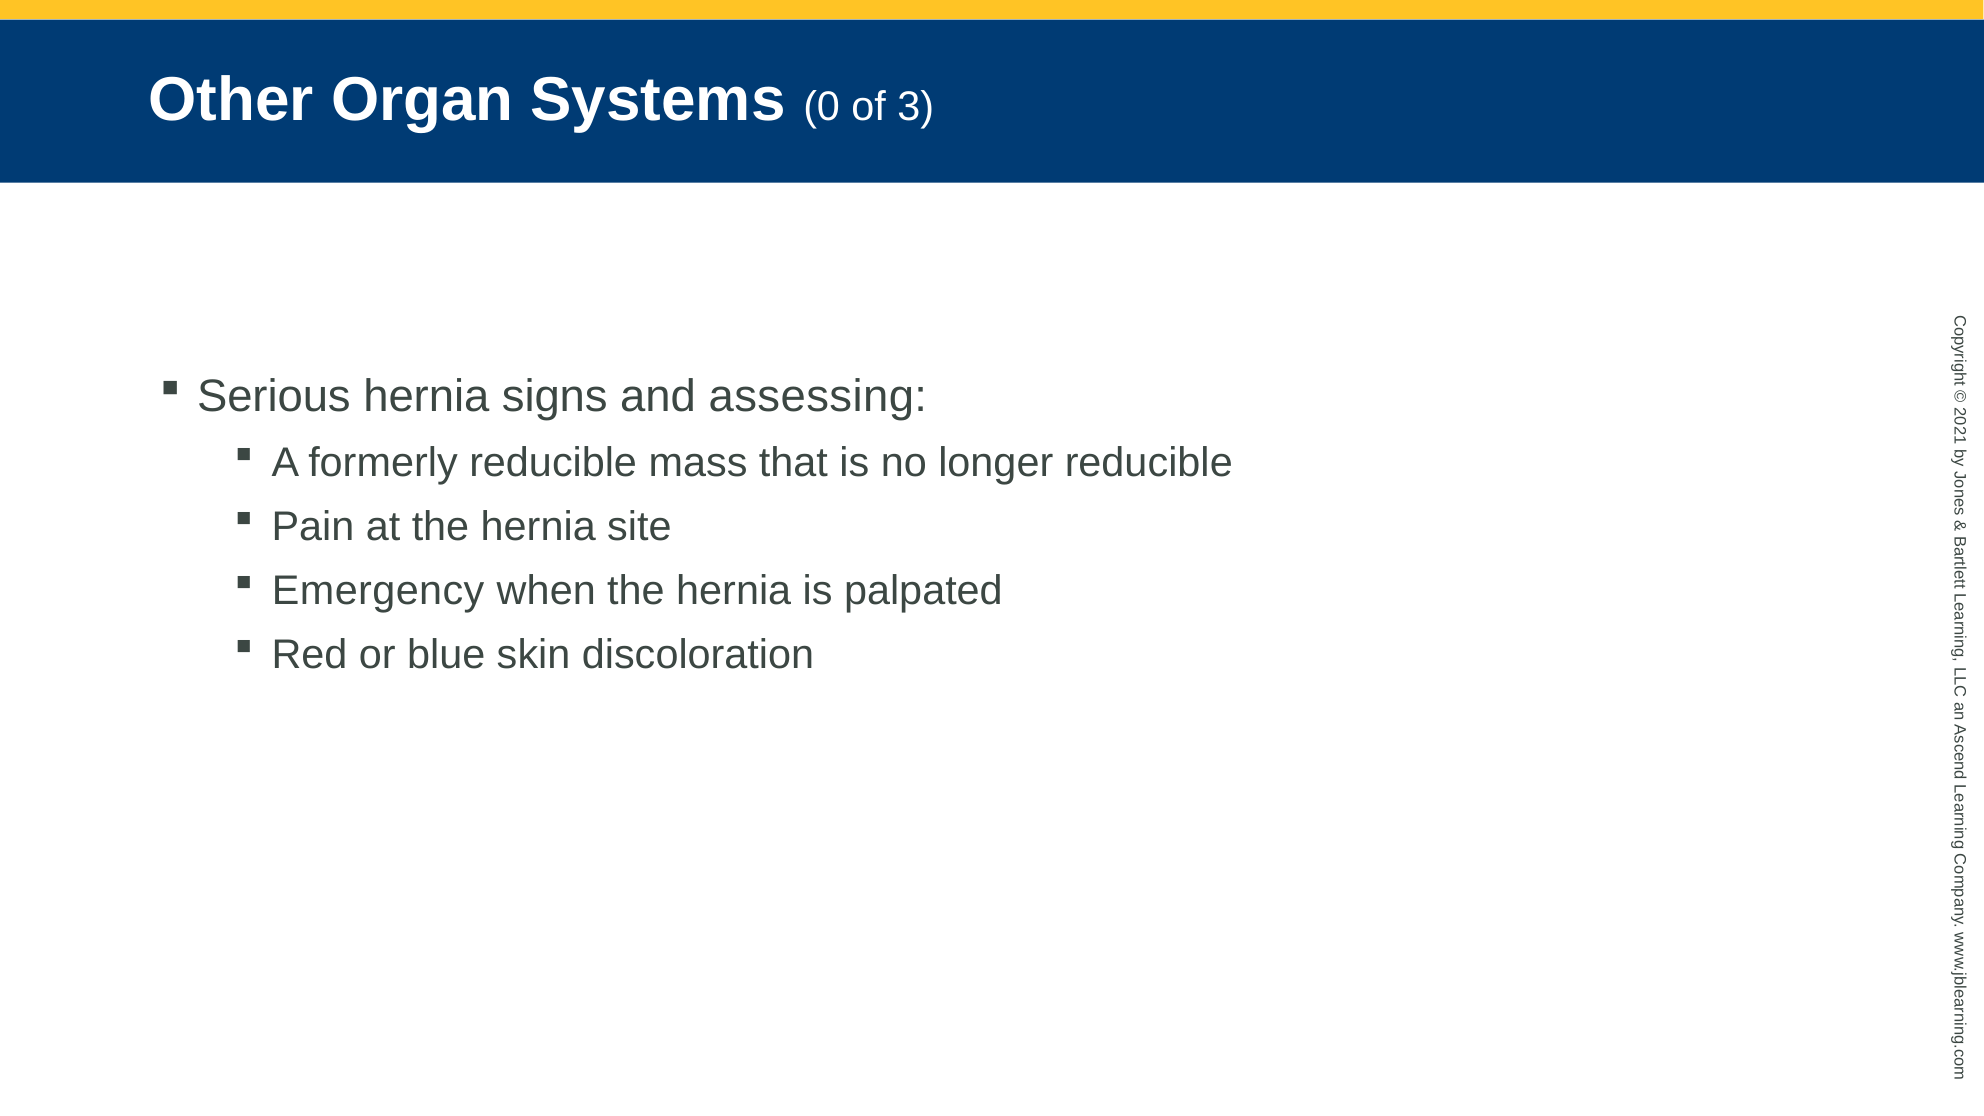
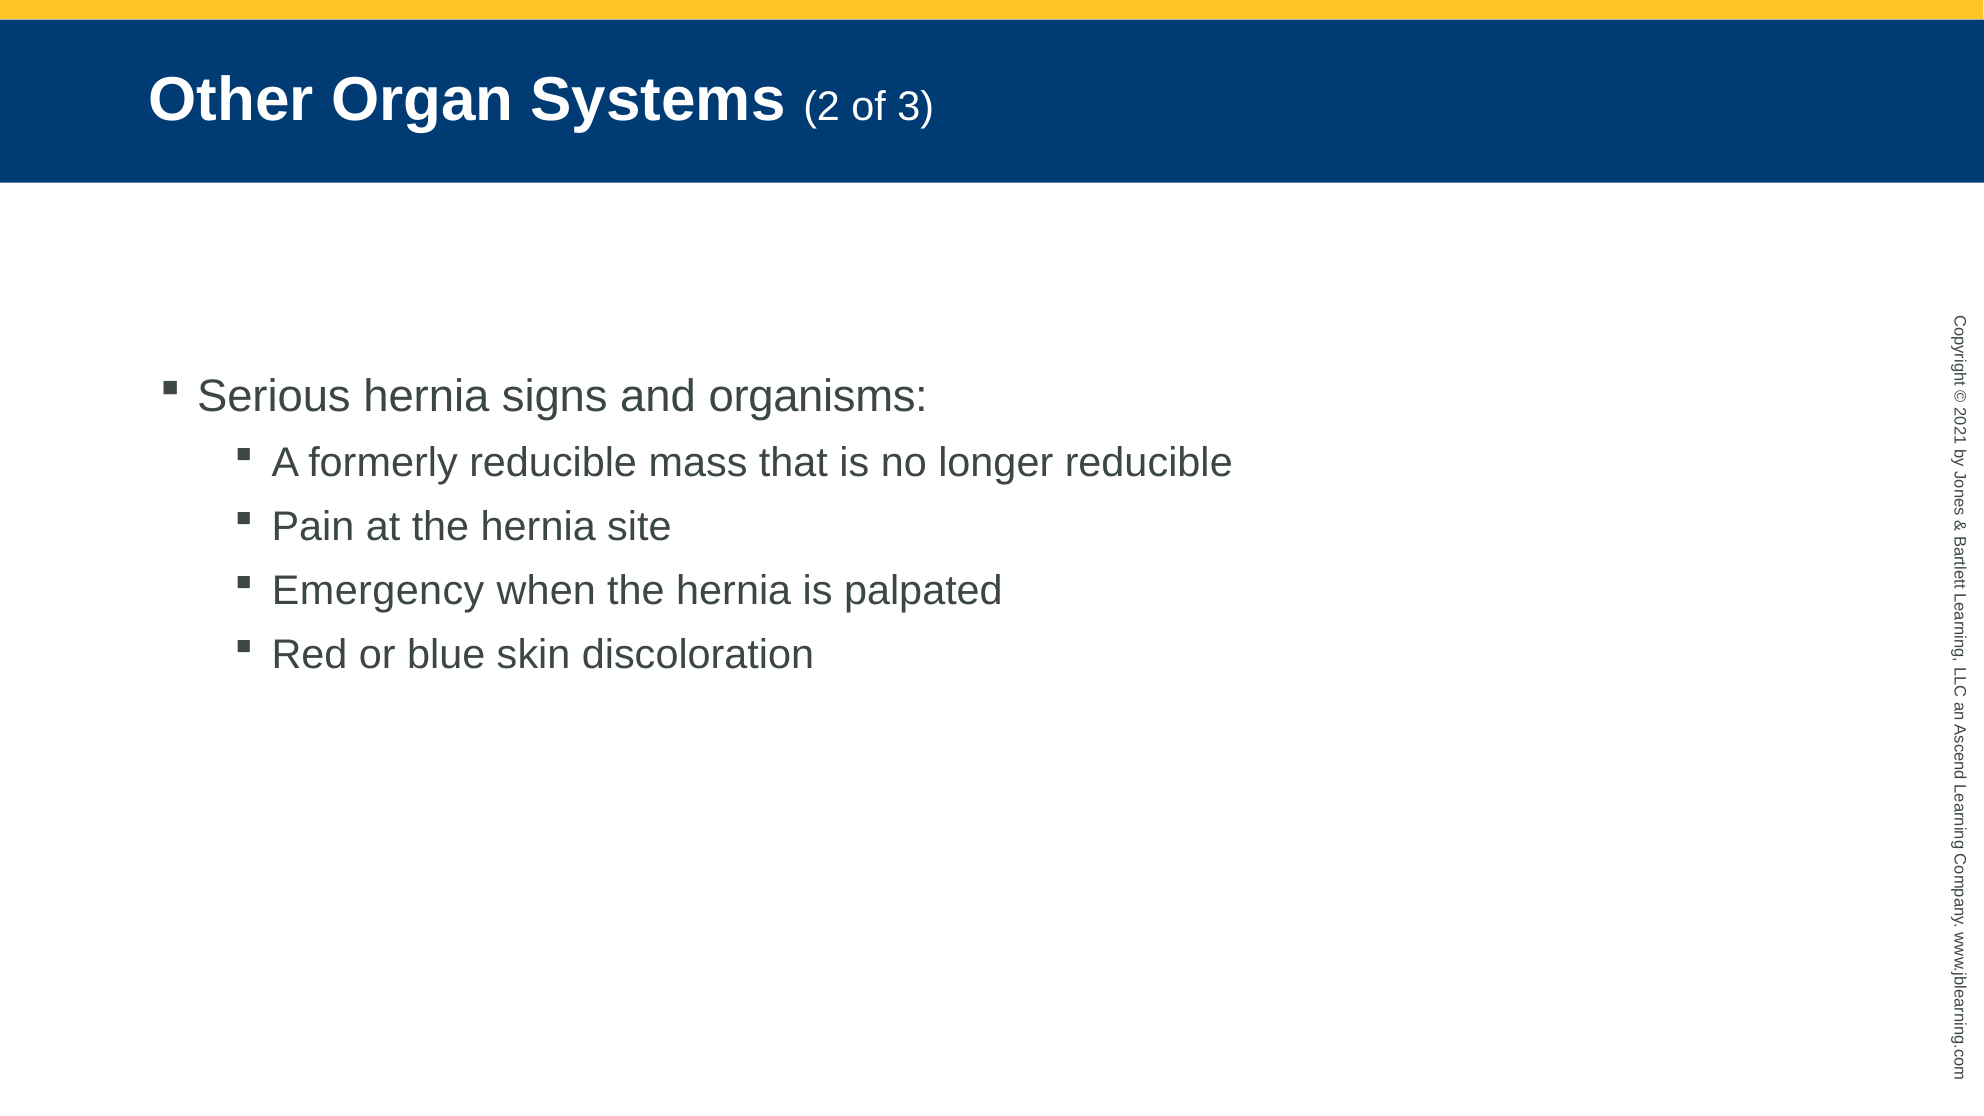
Systems 0: 0 -> 2 (822, 107)
assessing: assessing -> organisms (818, 396)
